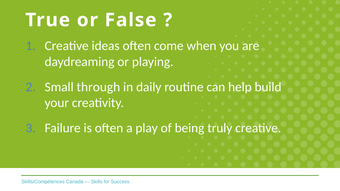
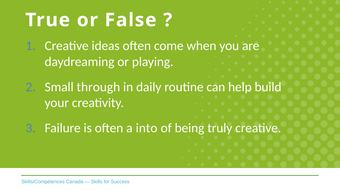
play: play -> into (147, 128)
